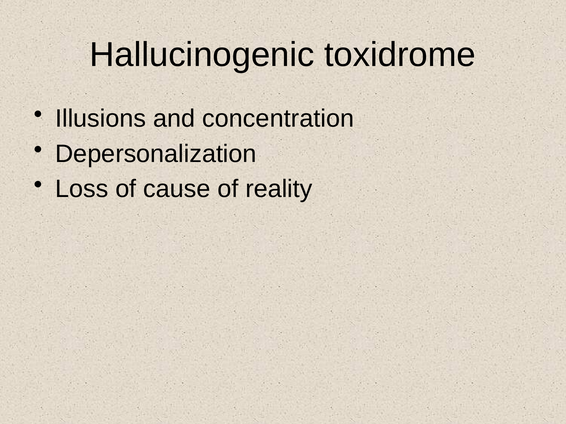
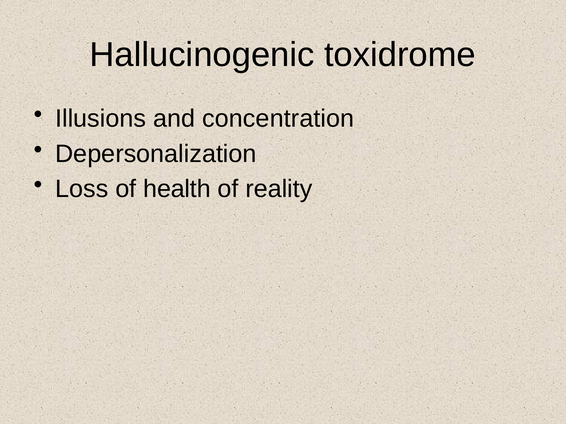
cause: cause -> health (177, 189)
